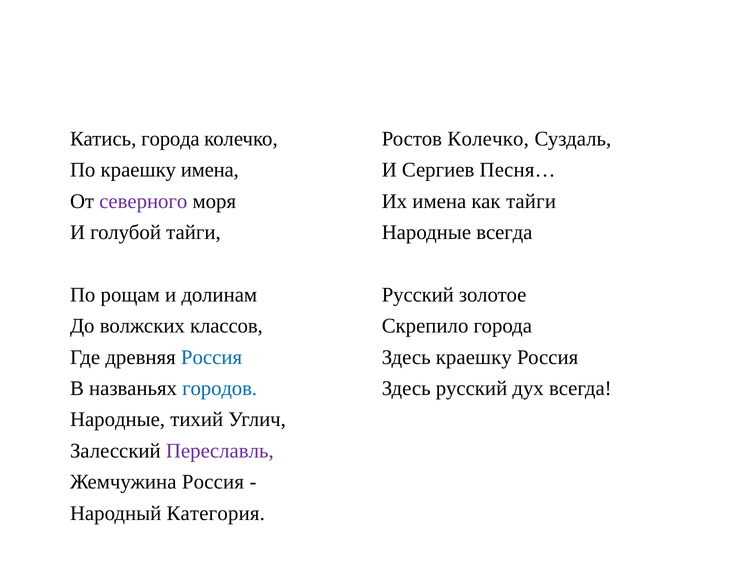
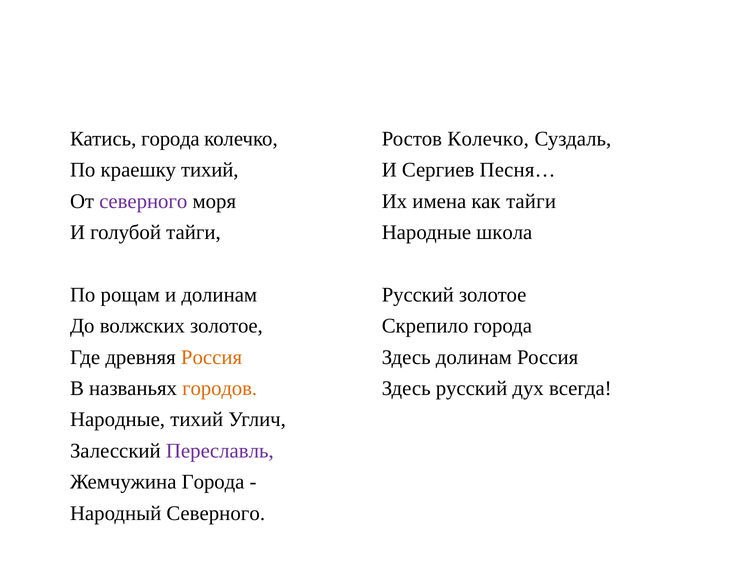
краешку имена: имена -> тихий (210, 170)
Народные всегда: всегда -> школа (504, 232)
волжских классов: классов -> золотое (226, 326)
Россия colour: blue -> orange (212, 357)
Здесь краешку: краешку -> долинам (474, 357)
городов colour: blue -> orange (220, 388)
Жемчужина Россия: Россия -> Города (213, 482)
Народный Категория: Категория -> Северного (216, 513)
